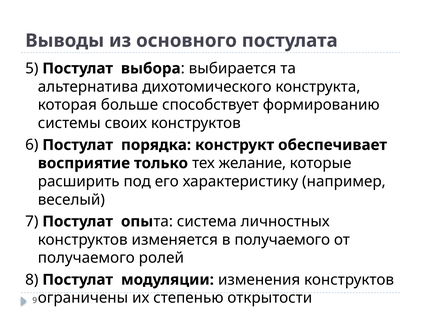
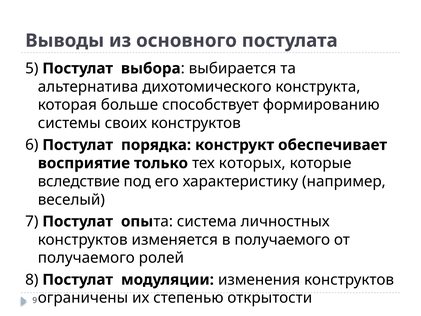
желание: желание -> которых (252, 163)
расширить: расширить -> вследствие (79, 181)
